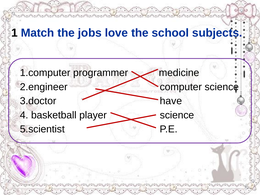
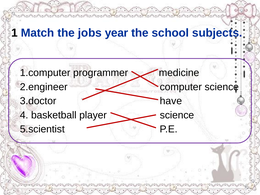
love: love -> year (117, 33)
